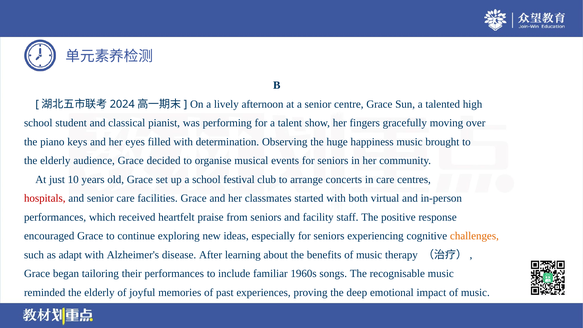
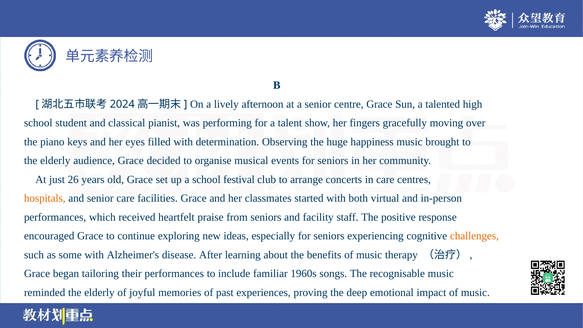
10: 10 -> 26 (73, 180)
hospitals colour: red -> orange (45, 198)
adapt: adapt -> some (70, 255)
